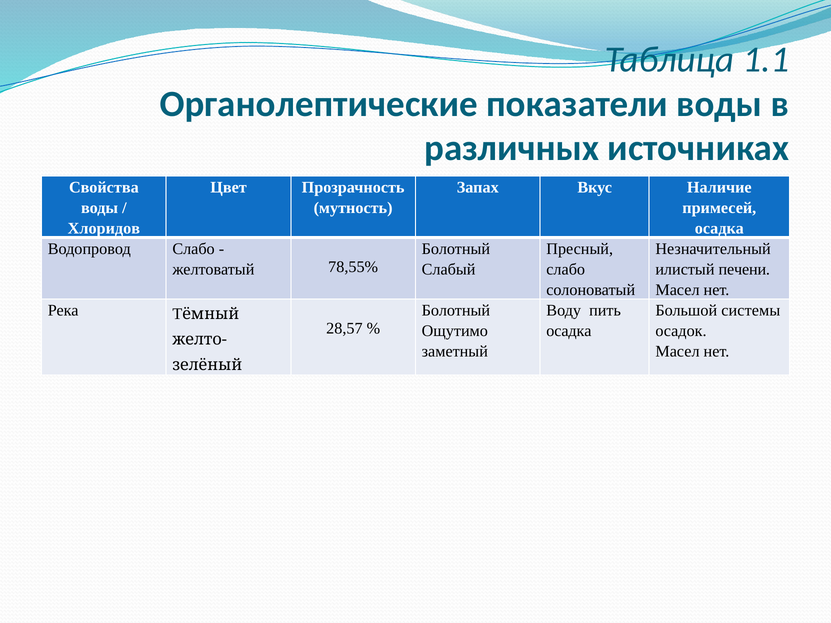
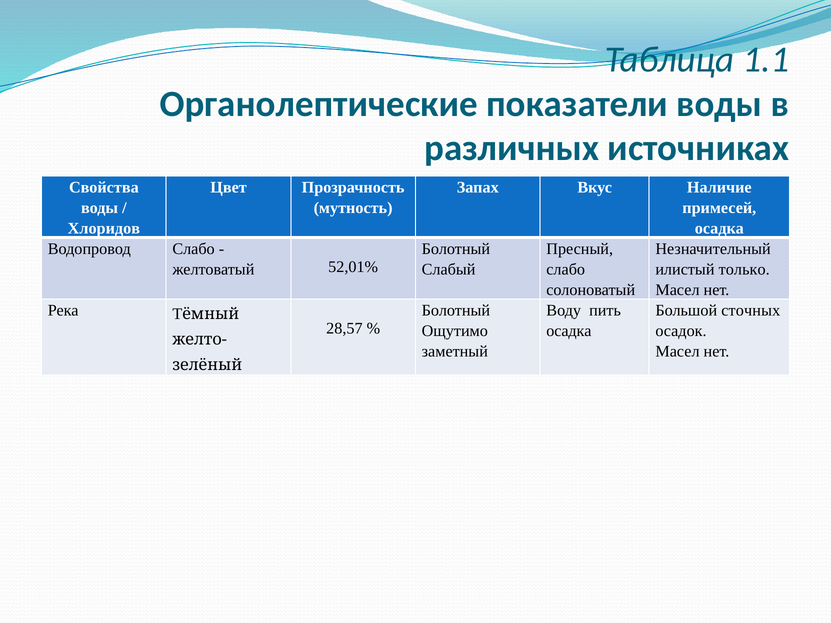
78,55%: 78,55% -> 52,01% (353, 267)
печени: печени -> только (744, 270)
системы: системы -> сточных (751, 311)
